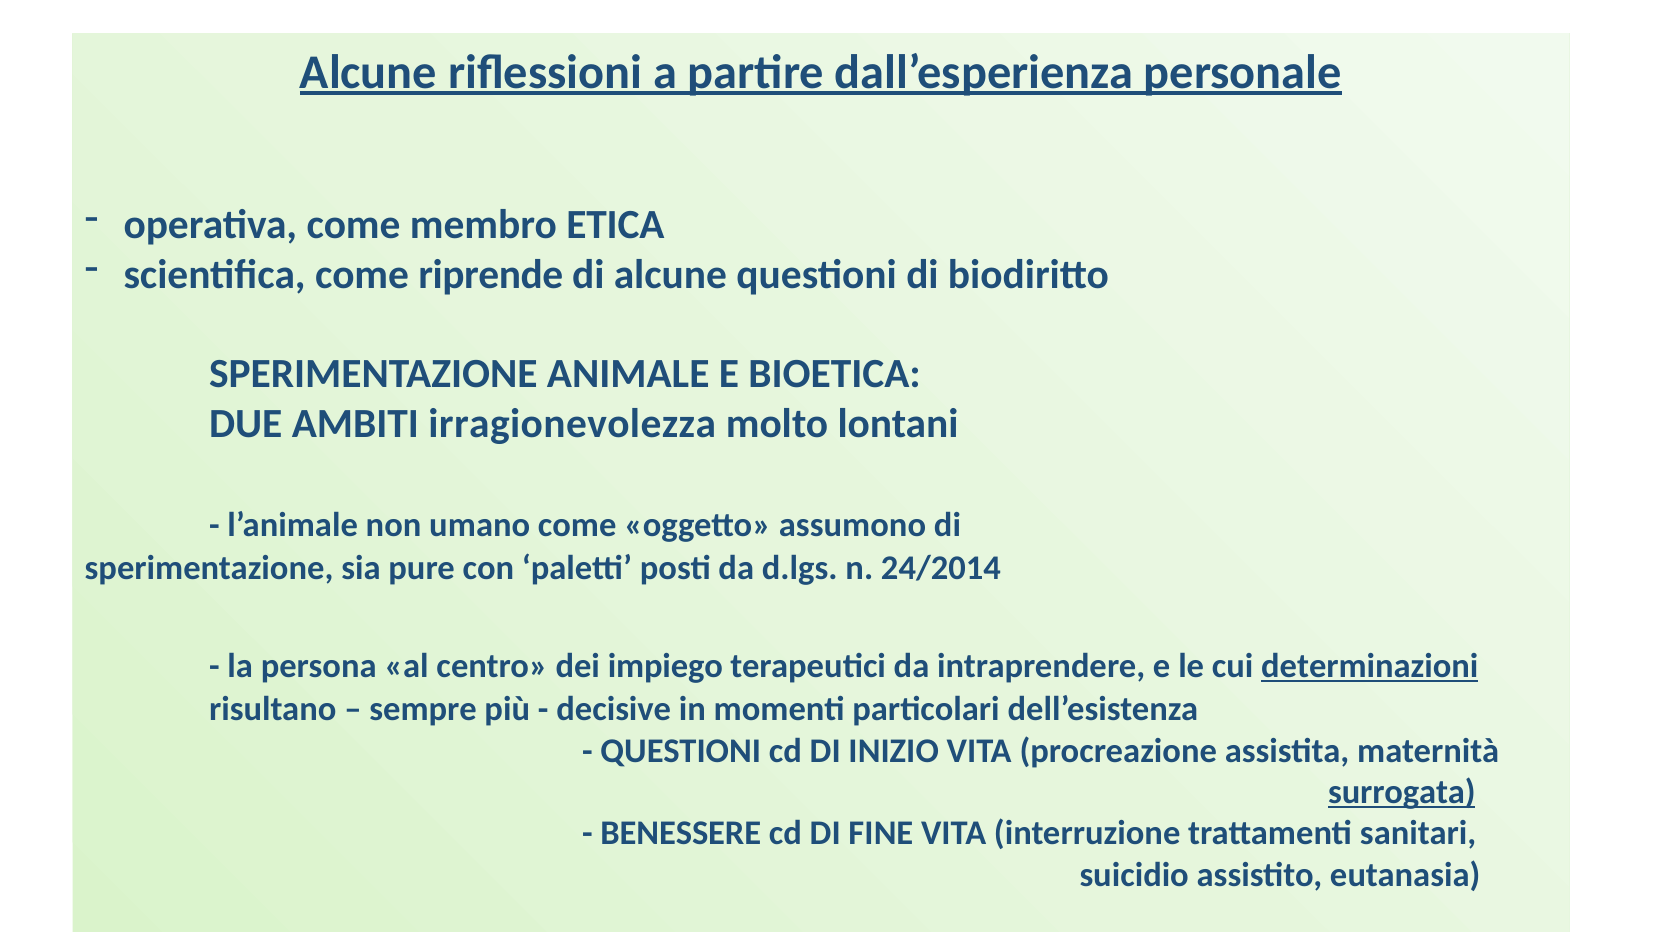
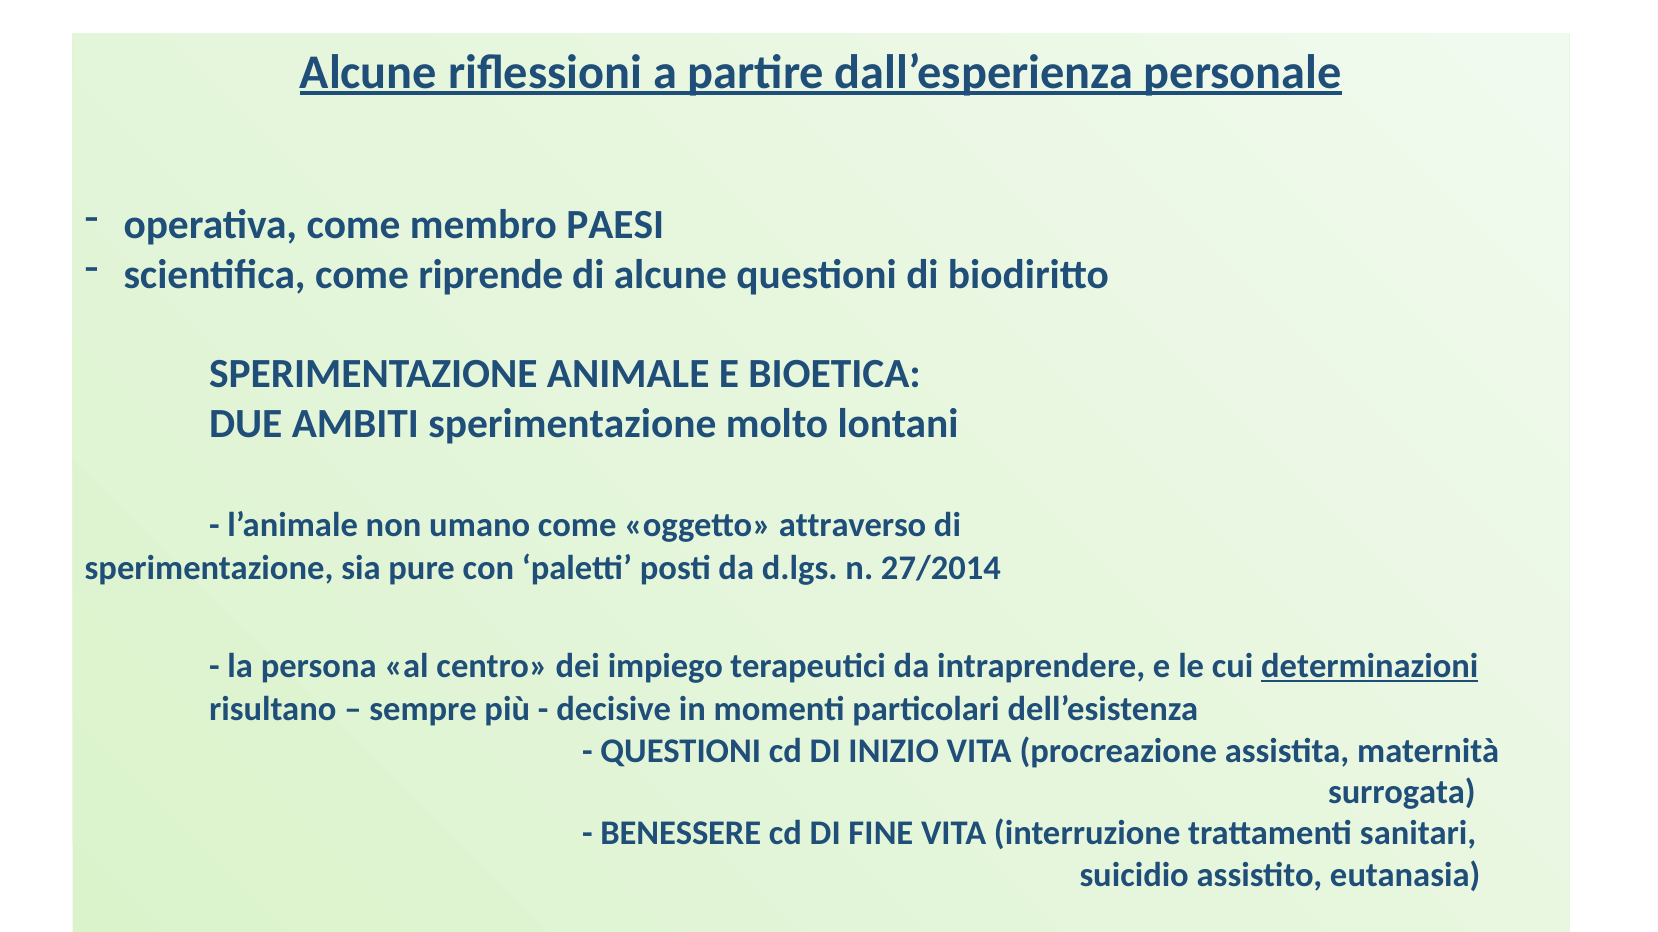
ETICA: ETICA -> PAESI (615, 225)
AMBITI irragionevolezza: irragionevolezza -> sperimentazione (572, 424)
assumono: assumono -> attraverso (853, 526)
24/2014: 24/2014 -> 27/2014 (941, 569)
surrogata underline: present -> none (1402, 793)
